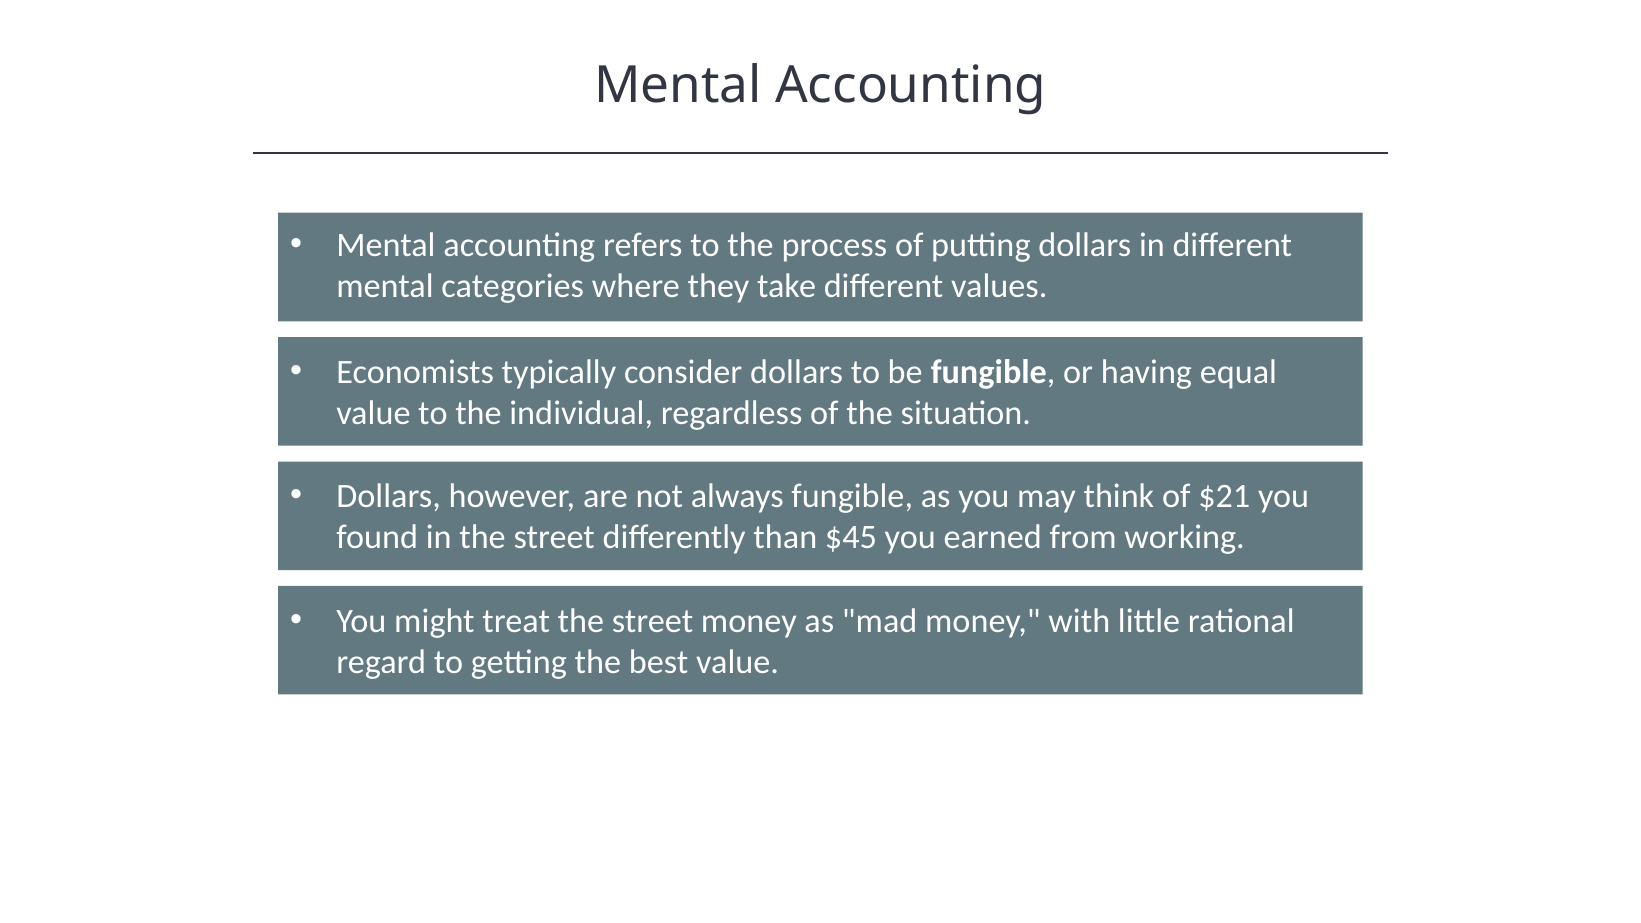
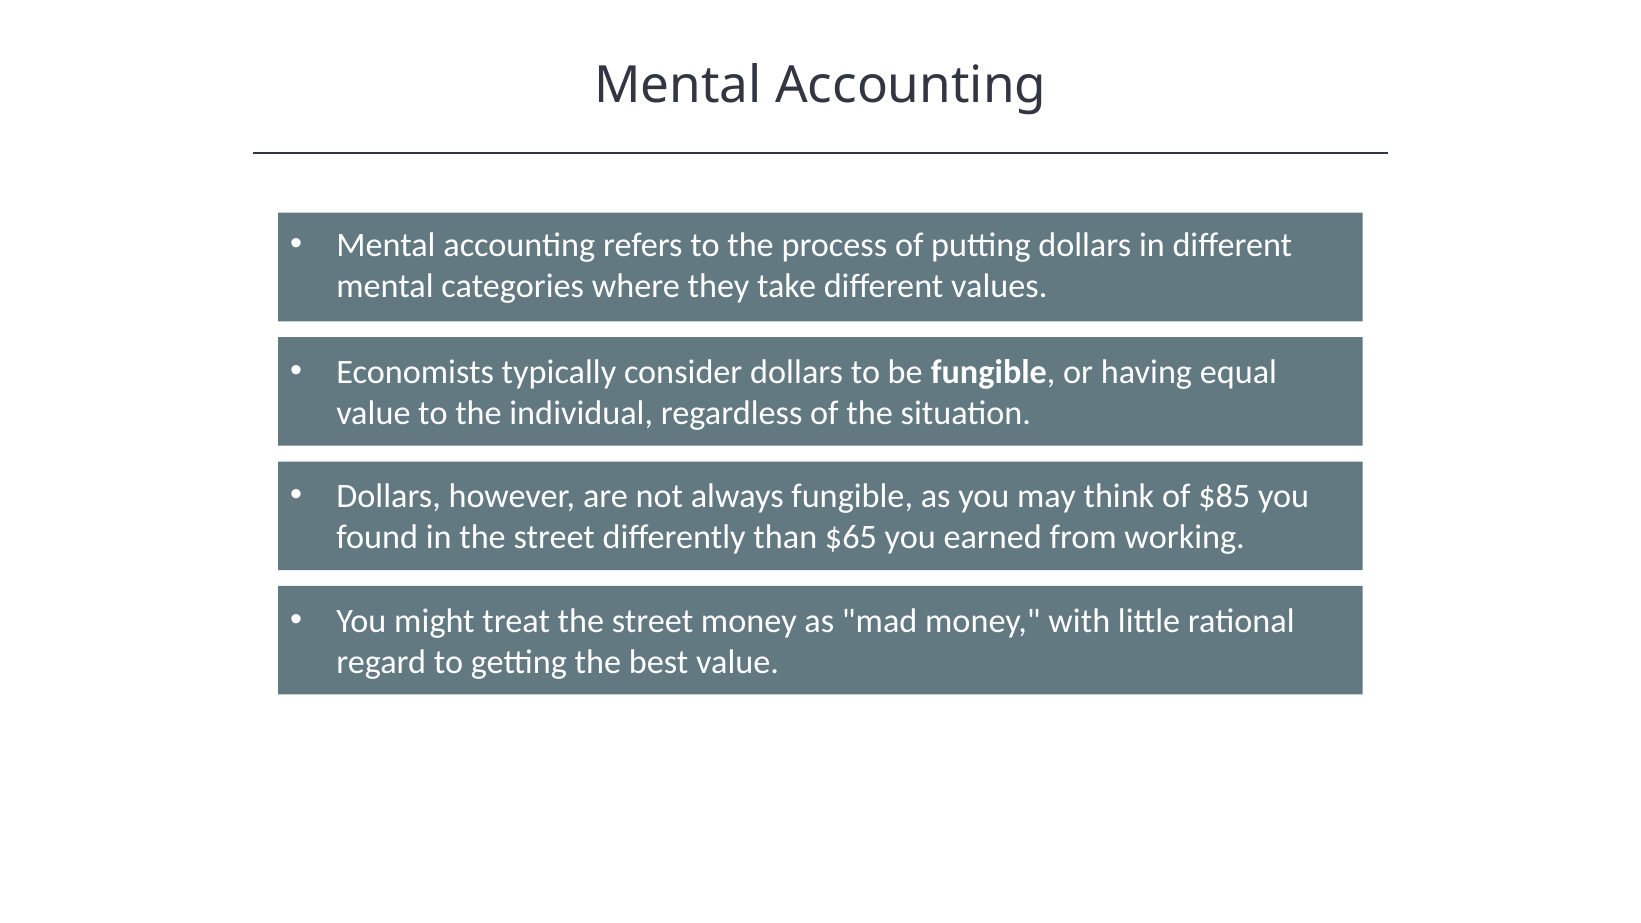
$21: $21 -> $85 (1224, 497)
$45: $45 -> $65 (851, 538)
